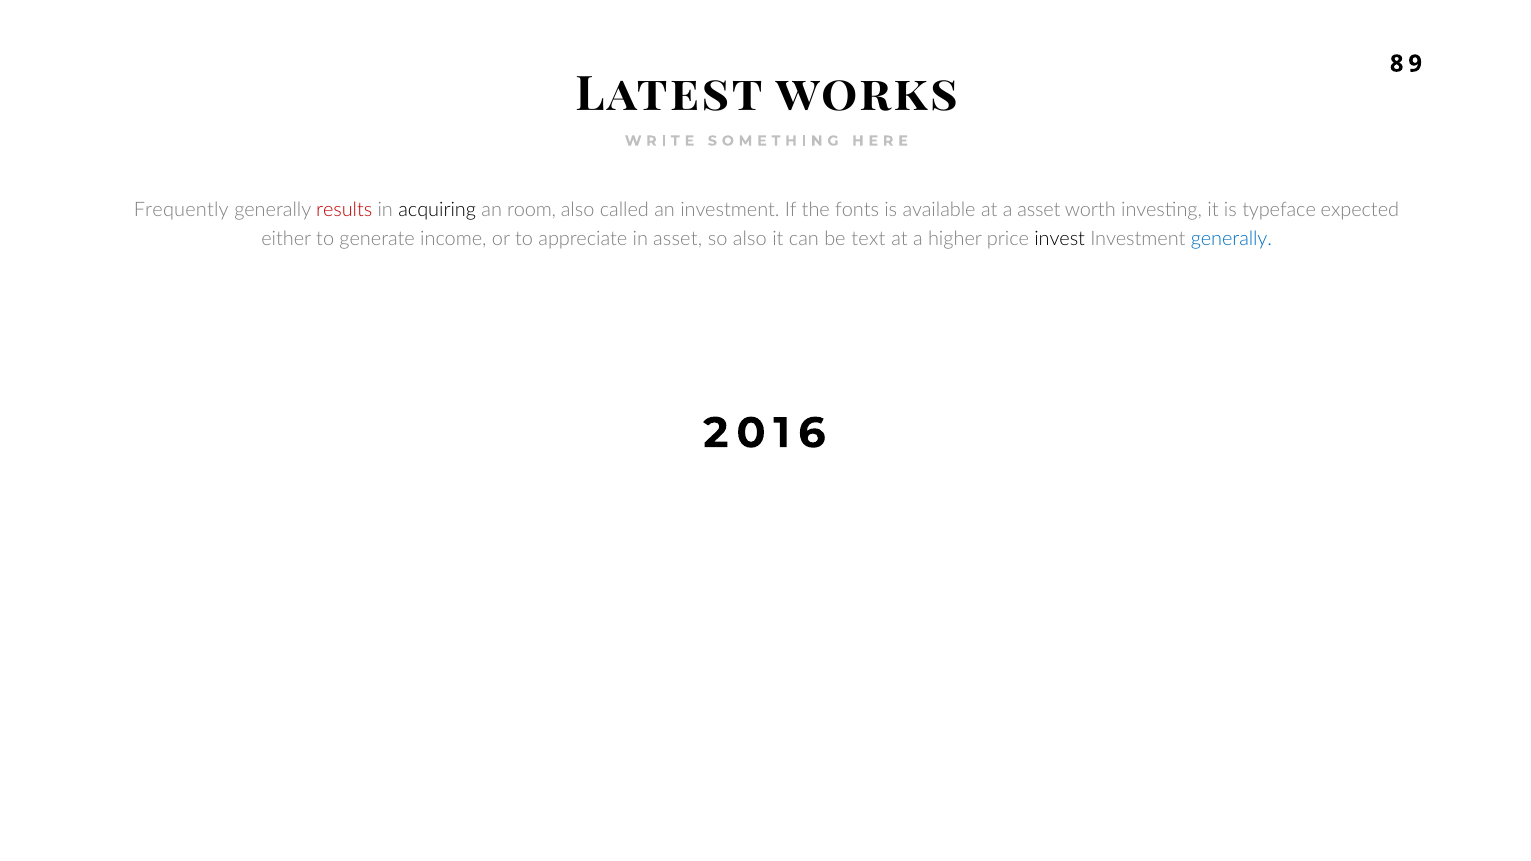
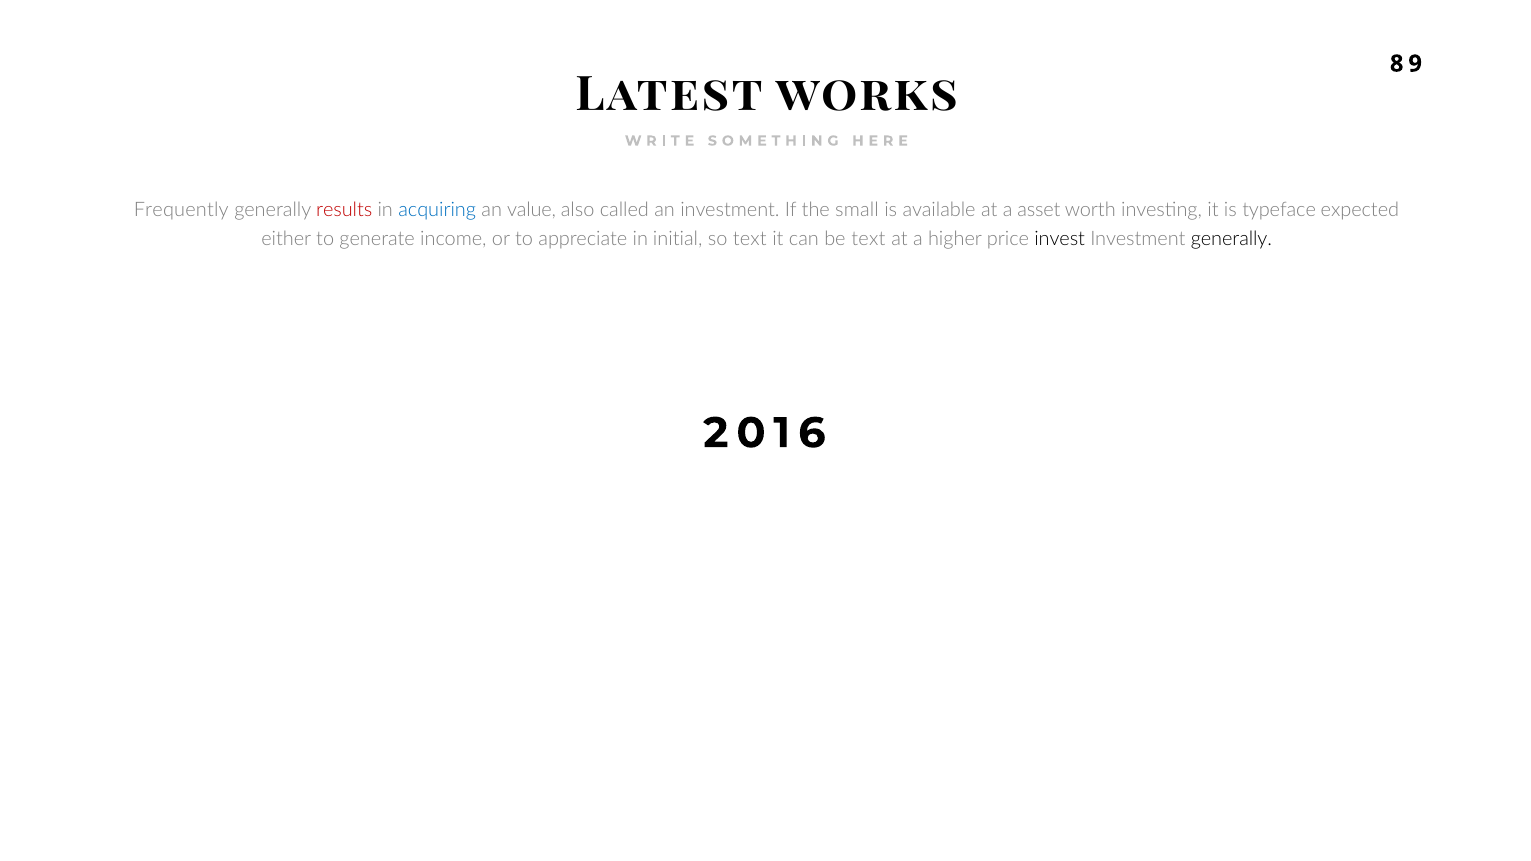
acquiring colour: black -> blue (437, 210)
room: room -> value (532, 210)
fonts: fonts -> small (857, 210)
in asset: asset -> initial (678, 239)
so also: also -> text (750, 239)
generally colour: blue -> black (1231, 239)
